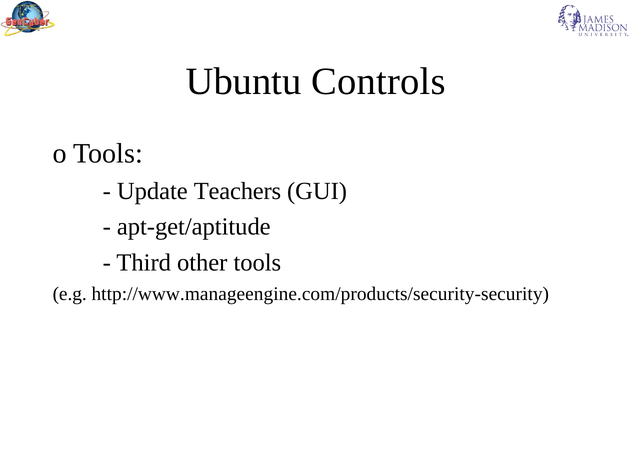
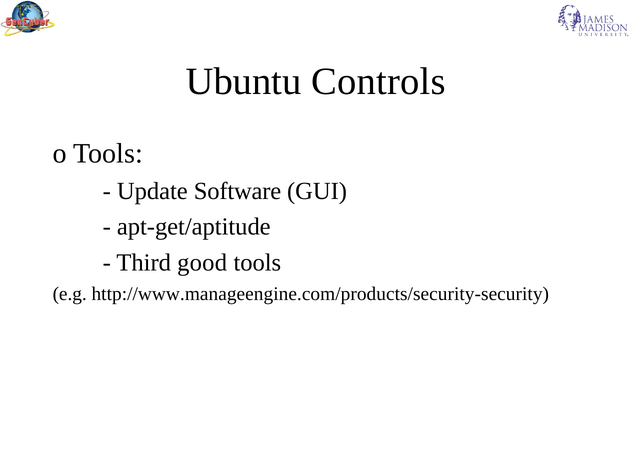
Teachers: Teachers -> Software (237, 191)
other: other -> good (202, 263)
